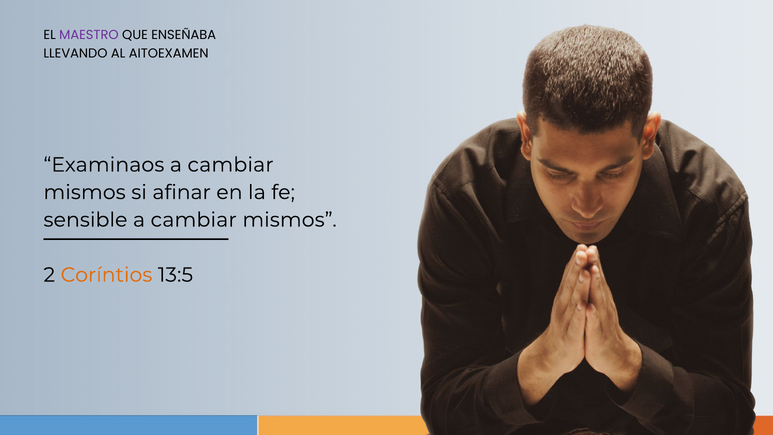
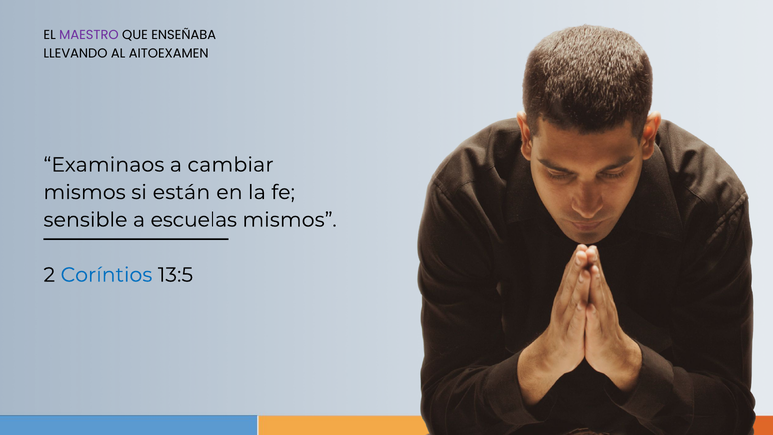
afinar: afinar -> están (181, 192)
cambiar: cambiar -> escuelas (194, 220)
Coríntios colour: orange -> blue (106, 275)
